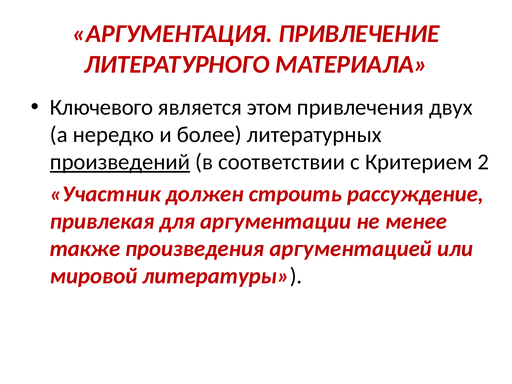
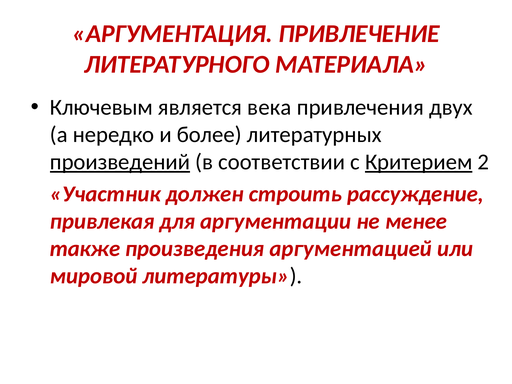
Ключевого: Ключевого -> Ключевым (101, 107)
этом: этом -> века (269, 107)
Критерием underline: none -> present (419, 162)
